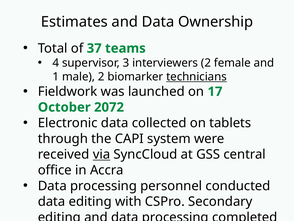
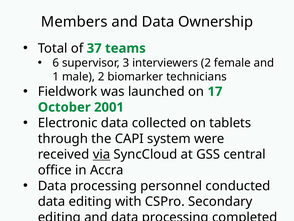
Estimates: Estimates -> Members (74, 22)
4: 4 -> 6 (56, 63)
technicians underline: present -> none (197, 77)
2072: 2072 -> 2001 (109, 107)
